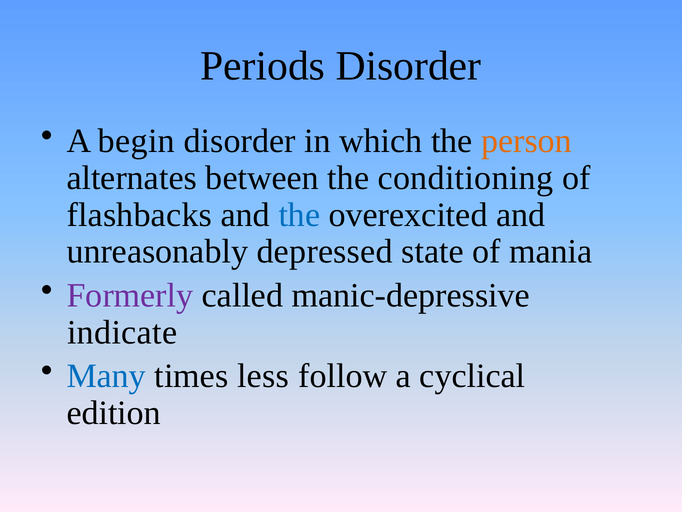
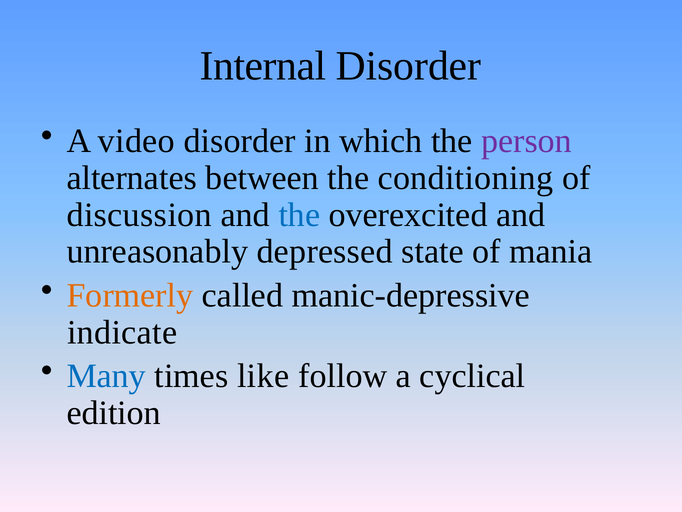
Periods: Periods -> Internal (263, 66)
begin: begin -> video (136, 141)
person colour: orange -> purple (527, 141)
flashbacks: flashbacks -> discussion (139, 215)
Formerly colour: purple -> orange (130, 295)
less: less -> like (263, 376)
